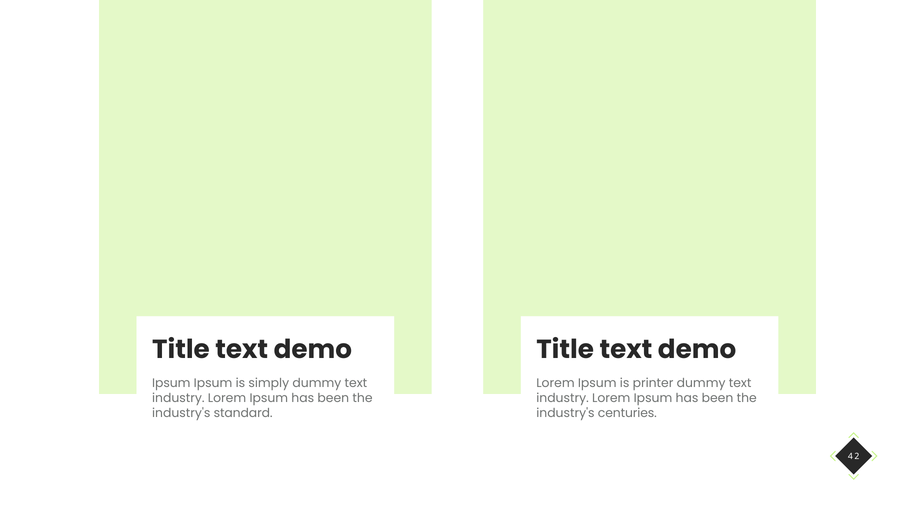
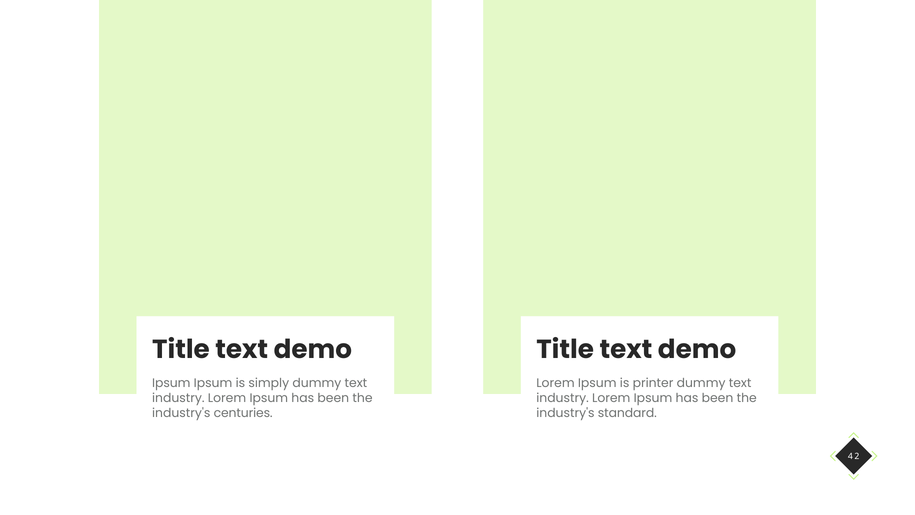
standard: standard -> centuries (243, 413)
centuries: centuries -> standard (627, 413)
